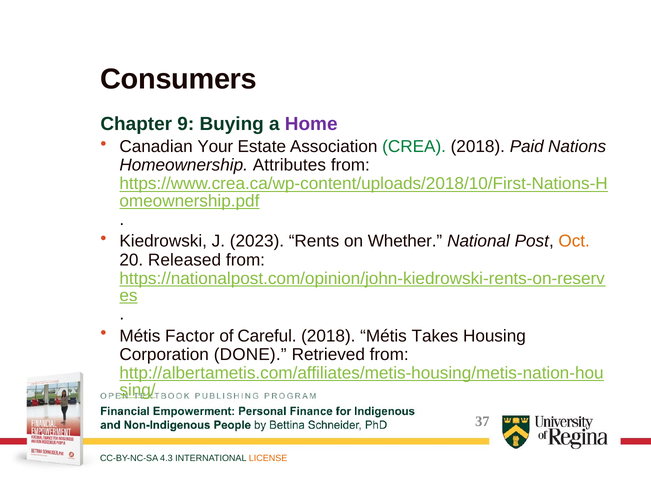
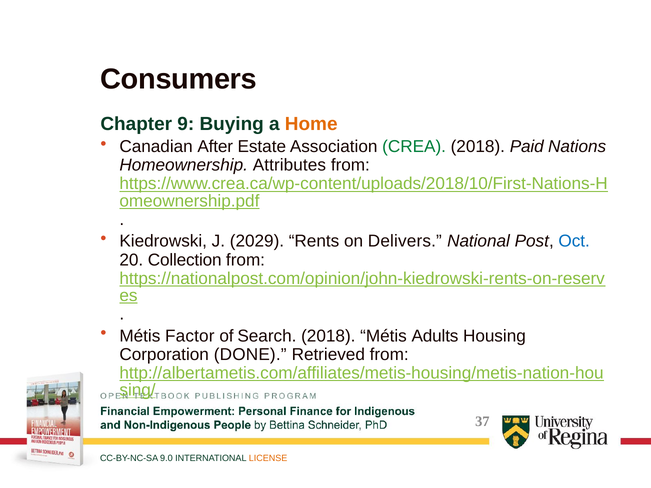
Home colour: purple -> orange (311, 124)
Your: Your -> After (215, 147)
2023: 2023 -> 2029 (257, 241)
Whether: Whether -> Delivers (405, 241)
Oct colour: orange -> blue (574, 241)
Released: Released -> Collection (185, 260)
Careful: Careful -> Search (267, 336)
Takes: Takes -> Adults (435, 336)
4.3: 4.3 -> 9.0 (166, 458)
